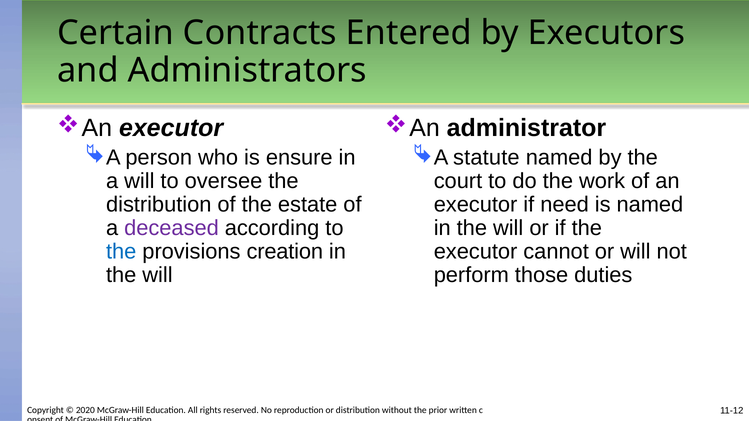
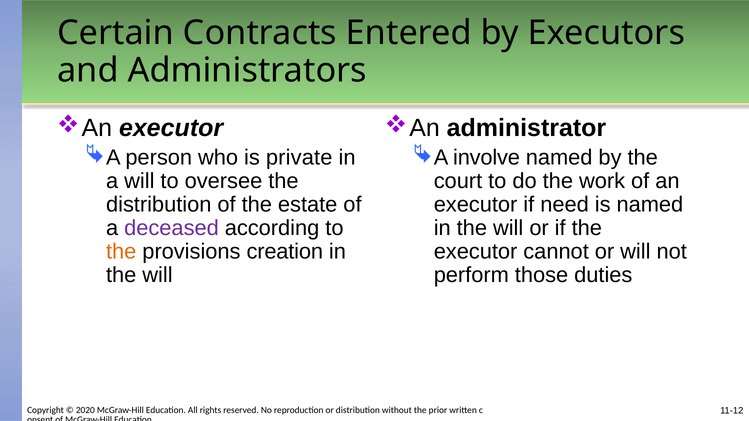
ensure: ensure -> private (299, 157)
statute: statute -> involve (487, 157)
the colour: blue -> orange (121, 252)
